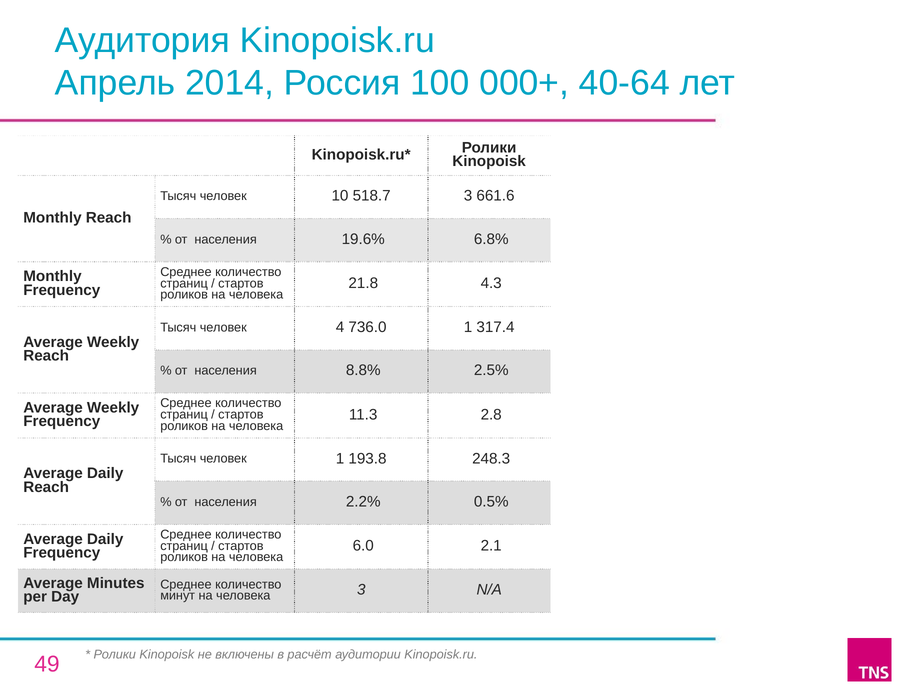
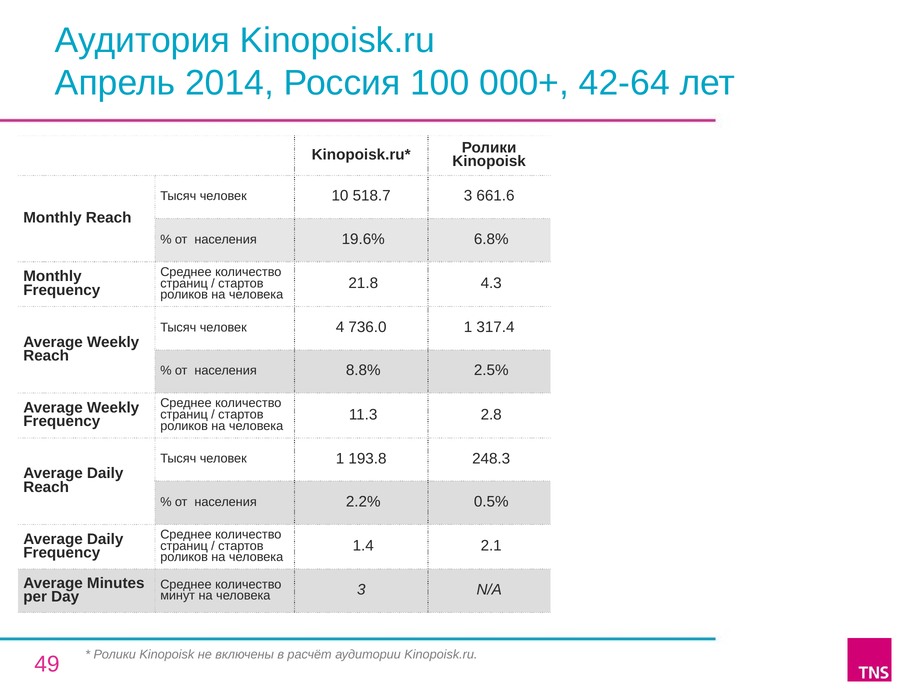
40-64: 40-64 -> 42-64 (624, 83)
6.0: 6.0 -> 1.4 (363, 546)
